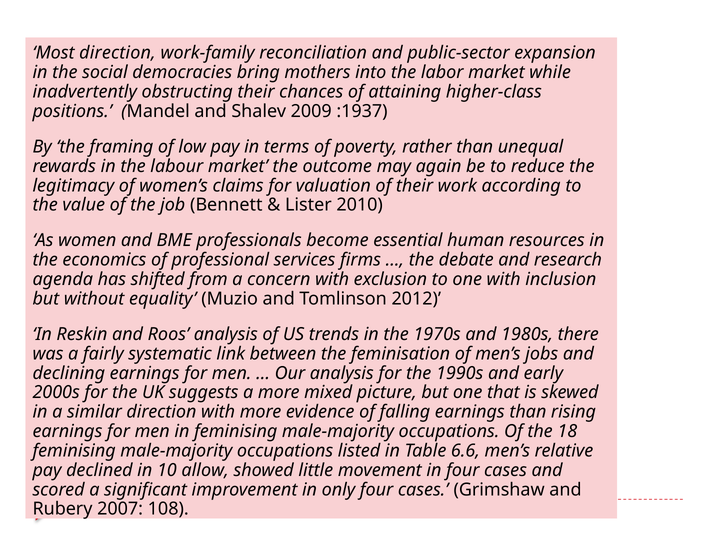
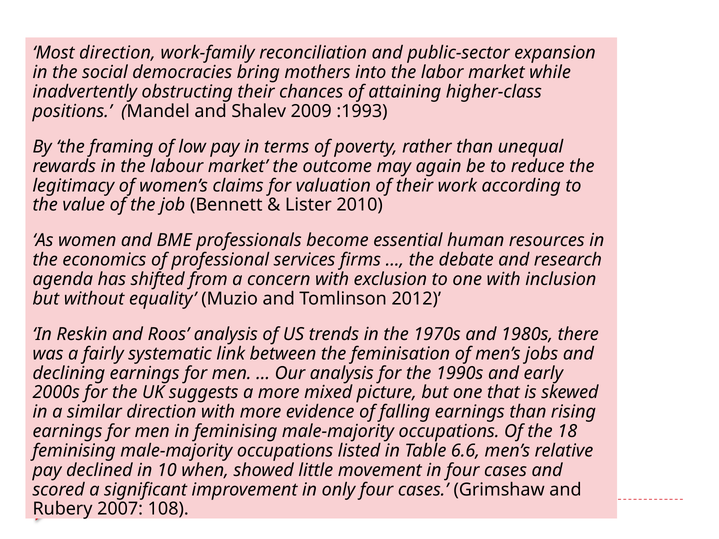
:1937: :1937 -> :1993 (362, 111)
allow: allow -> when (205, 470)
